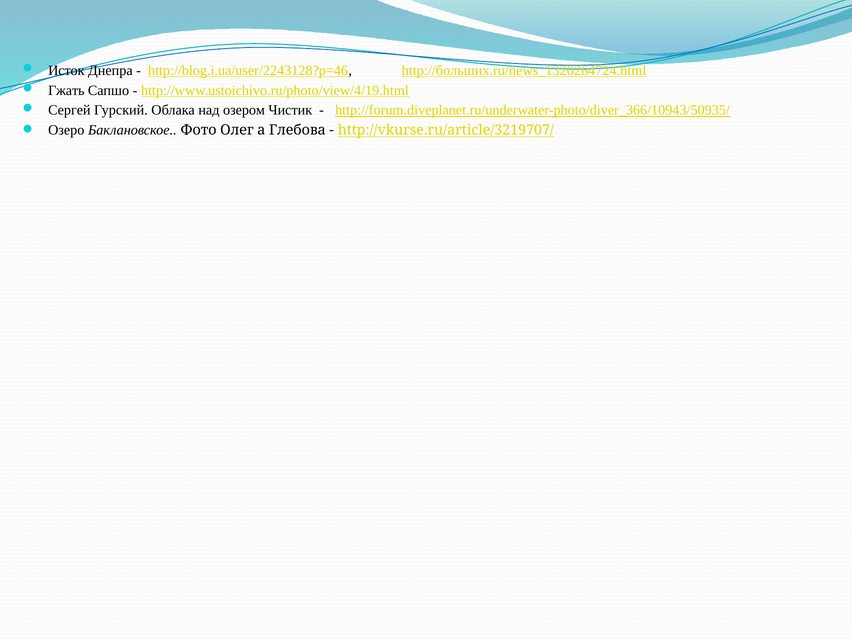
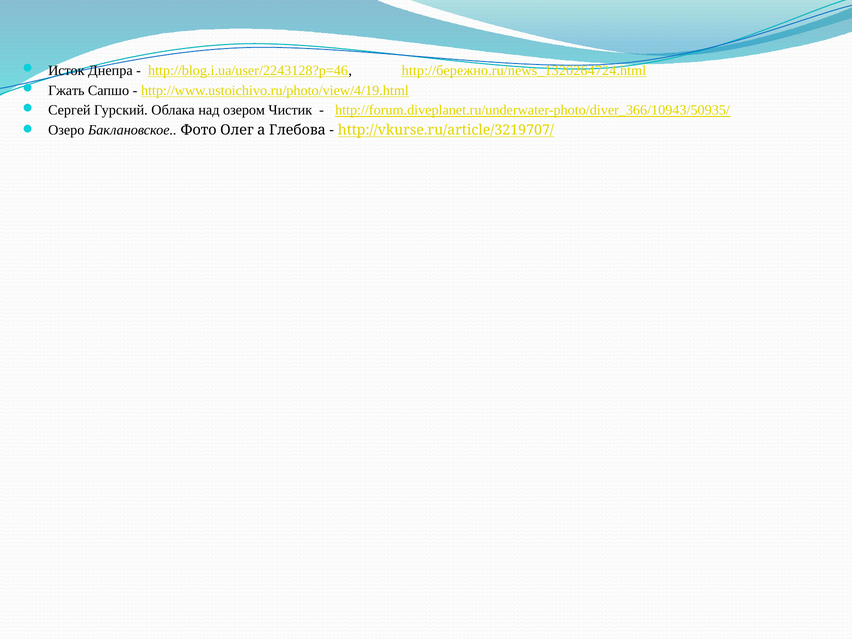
http://больших.ru/news_1320264724.html: http://больших.ru/news_1320264724.html -> http://бережно.ru/news_1320264724.html (524, 70)
